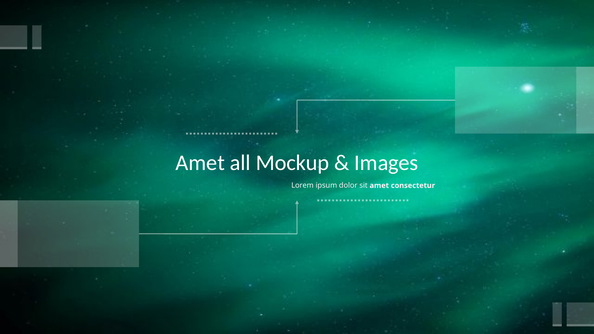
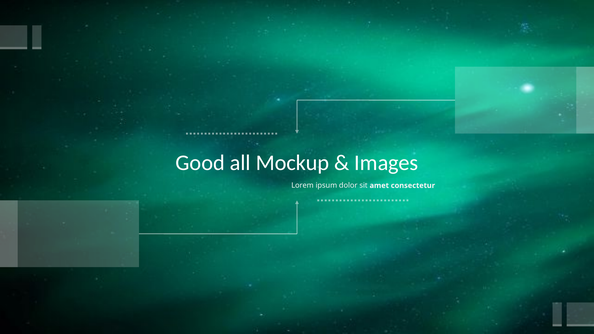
Amet: Amet -> Good (200, 163)
